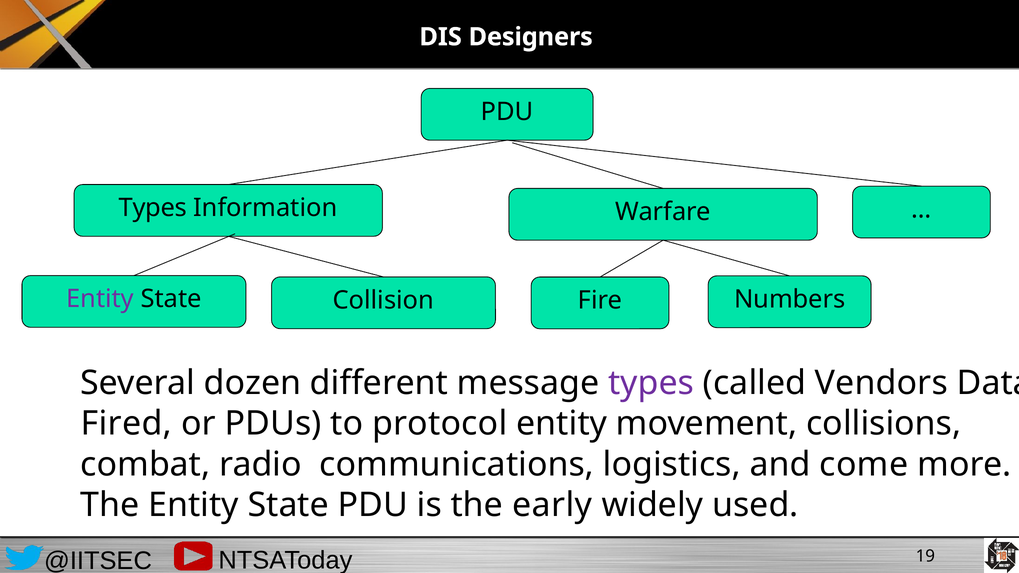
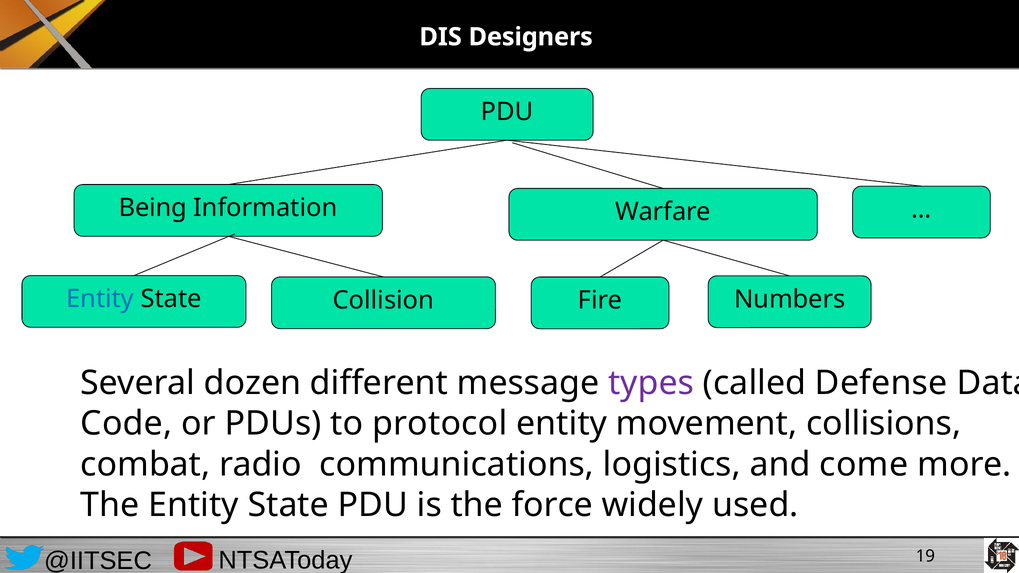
Types: Types -> Being (153, 208)
Entity colour: purple -> blue (100, 299)
Vendors: Vendors -> Defense (881, 383)
Fired: Fired -> Code (126, 424)
early: early -> force (552, 505)
